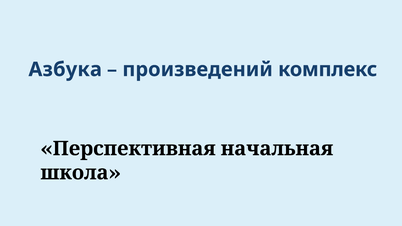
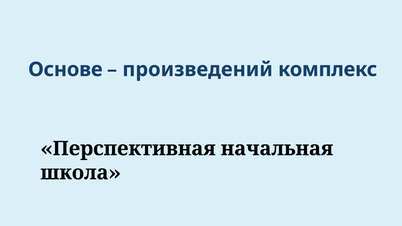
Азбука: Азбука -> Основе (65, 70)
